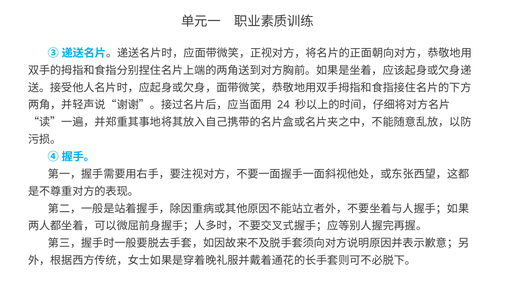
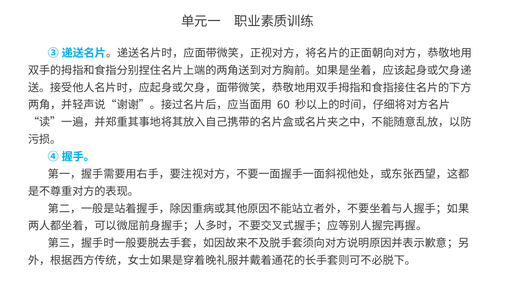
24: 24 -> 60 (283, 105)
